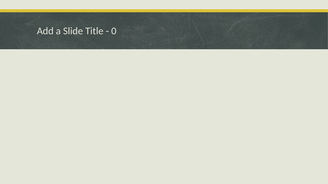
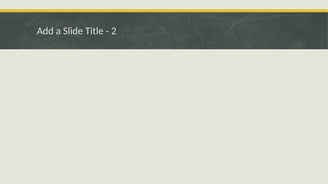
0: 0 -> 2 (114, 31)
